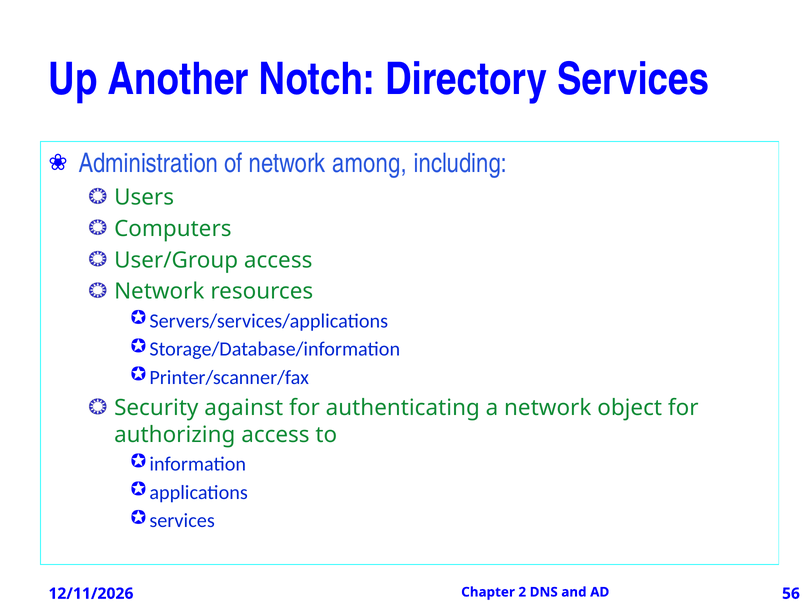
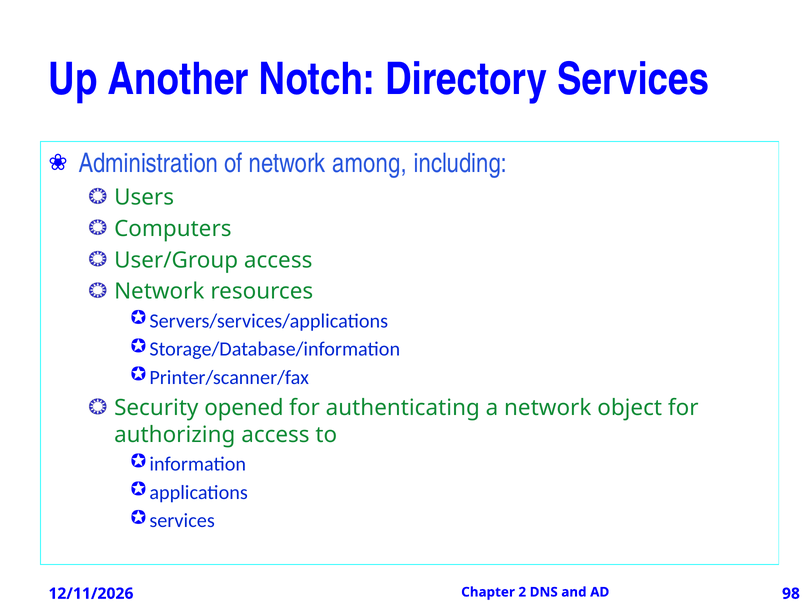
against: against -> opened (244, 408)
56: 56 -> 98 (791, 594)
